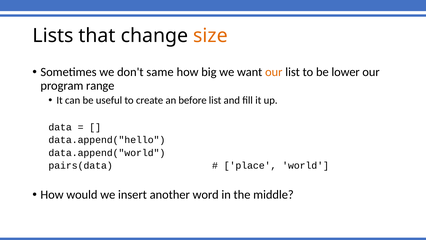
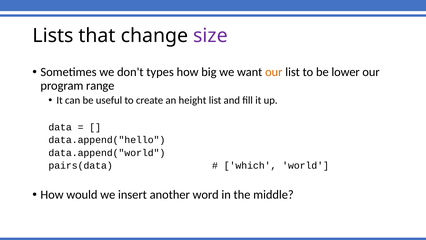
size colour: orange -> purple (211, 36)
same: same -> types (160, 72)
before: before -> height (192, 100)
place: place -> which (250, 165)
